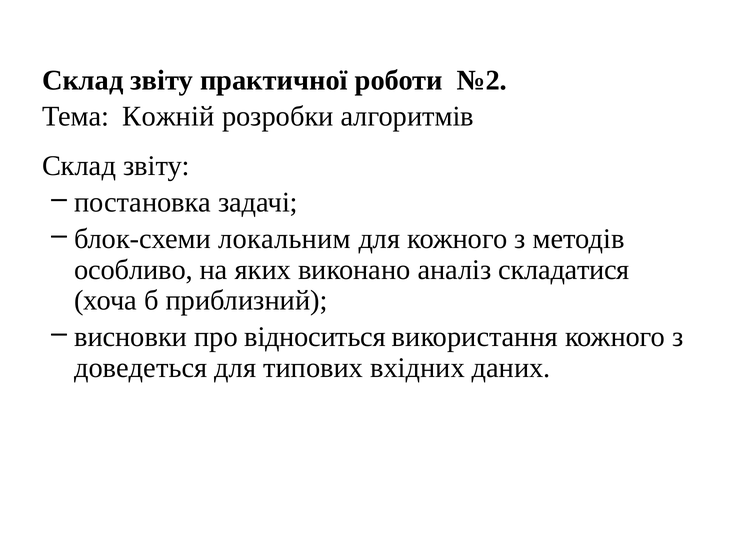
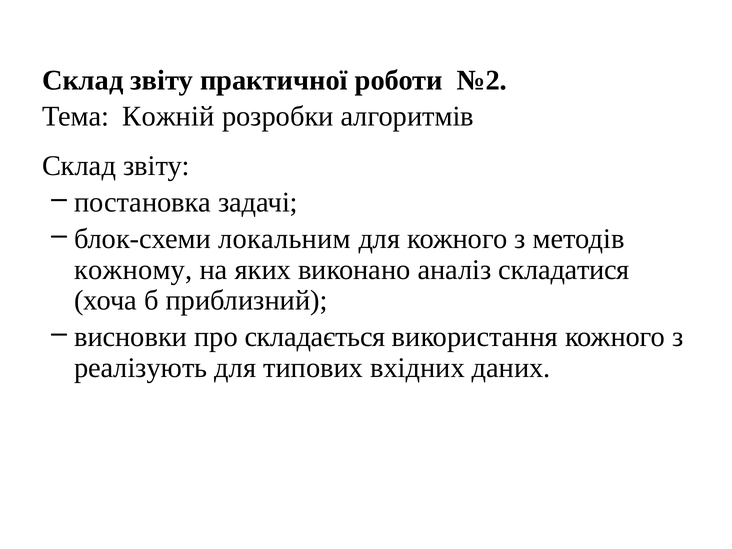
особливо: особливо -> кожному (133, 270)
відноситься: відноситься -> складається (315, 337)
доведеться: доведеться -> реалізують (141, 368)
